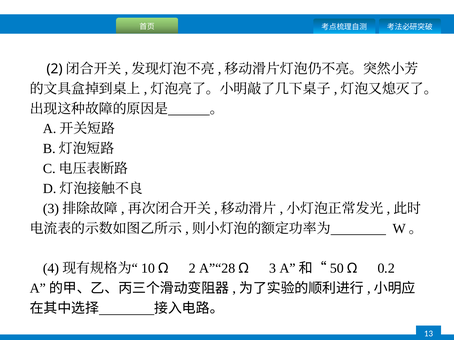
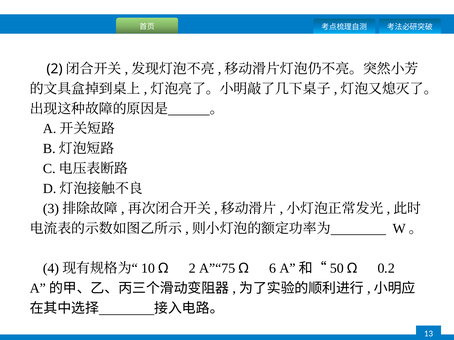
A”“28: A”“28 -> A”“75 (217, 269)
3: 3 -> 6 (273, 269)
